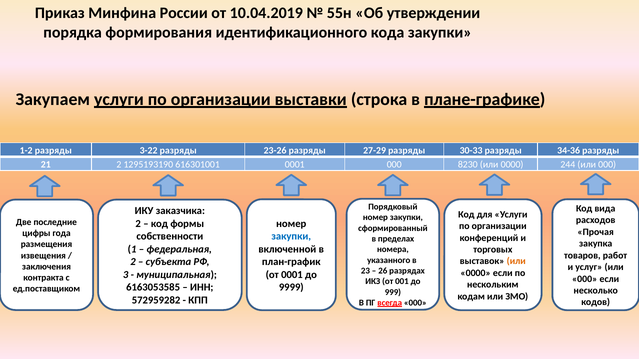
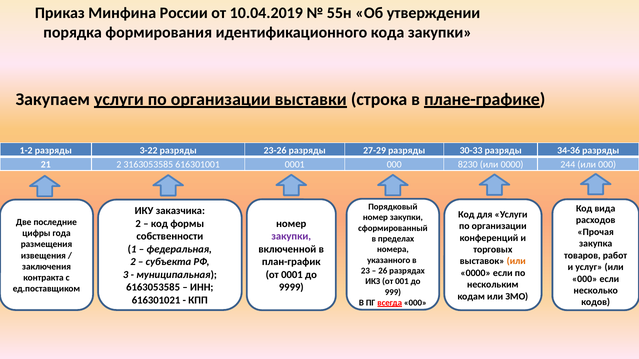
1295193190: 1295193190 -> 3163053585 (148, 165)
закупки colour: blue -> purple (291, 237)
572959282: 572959282 -> 616301021 (156, 301)
